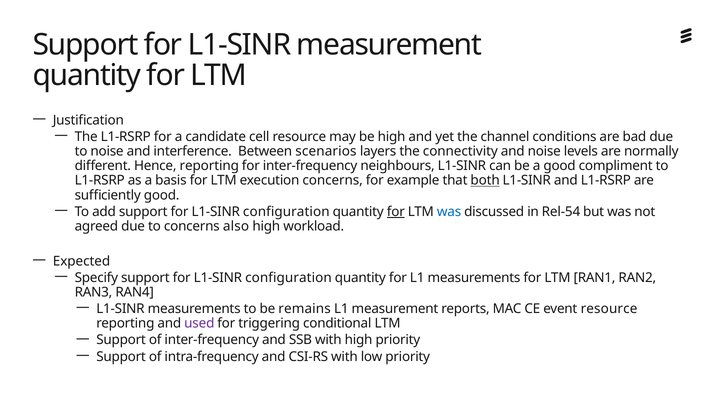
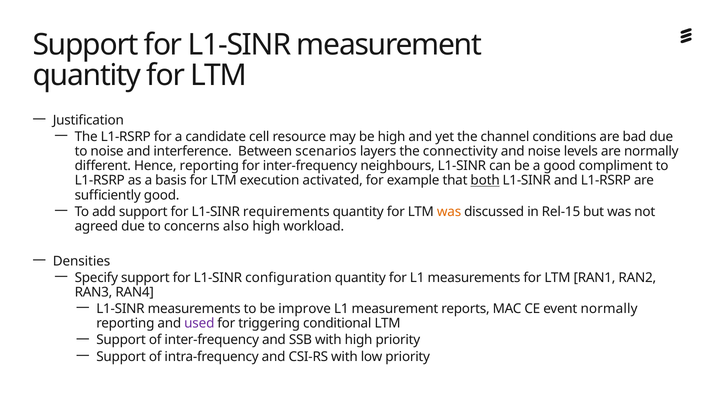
execution concerns: concerns -> activated (333, 180)
configuration: configuration -> requirements (286, 212)
for underline: present -> none (396, 212)
was colour: blue -> orange (449, 212)
Rel-54: Rel-54 -> Rel-15 (561, 212)
Expected: Expected -> Densities (82, 261)
remains: remains -> improve (305, 309)
event resource: resource -> normally (609, 309)
